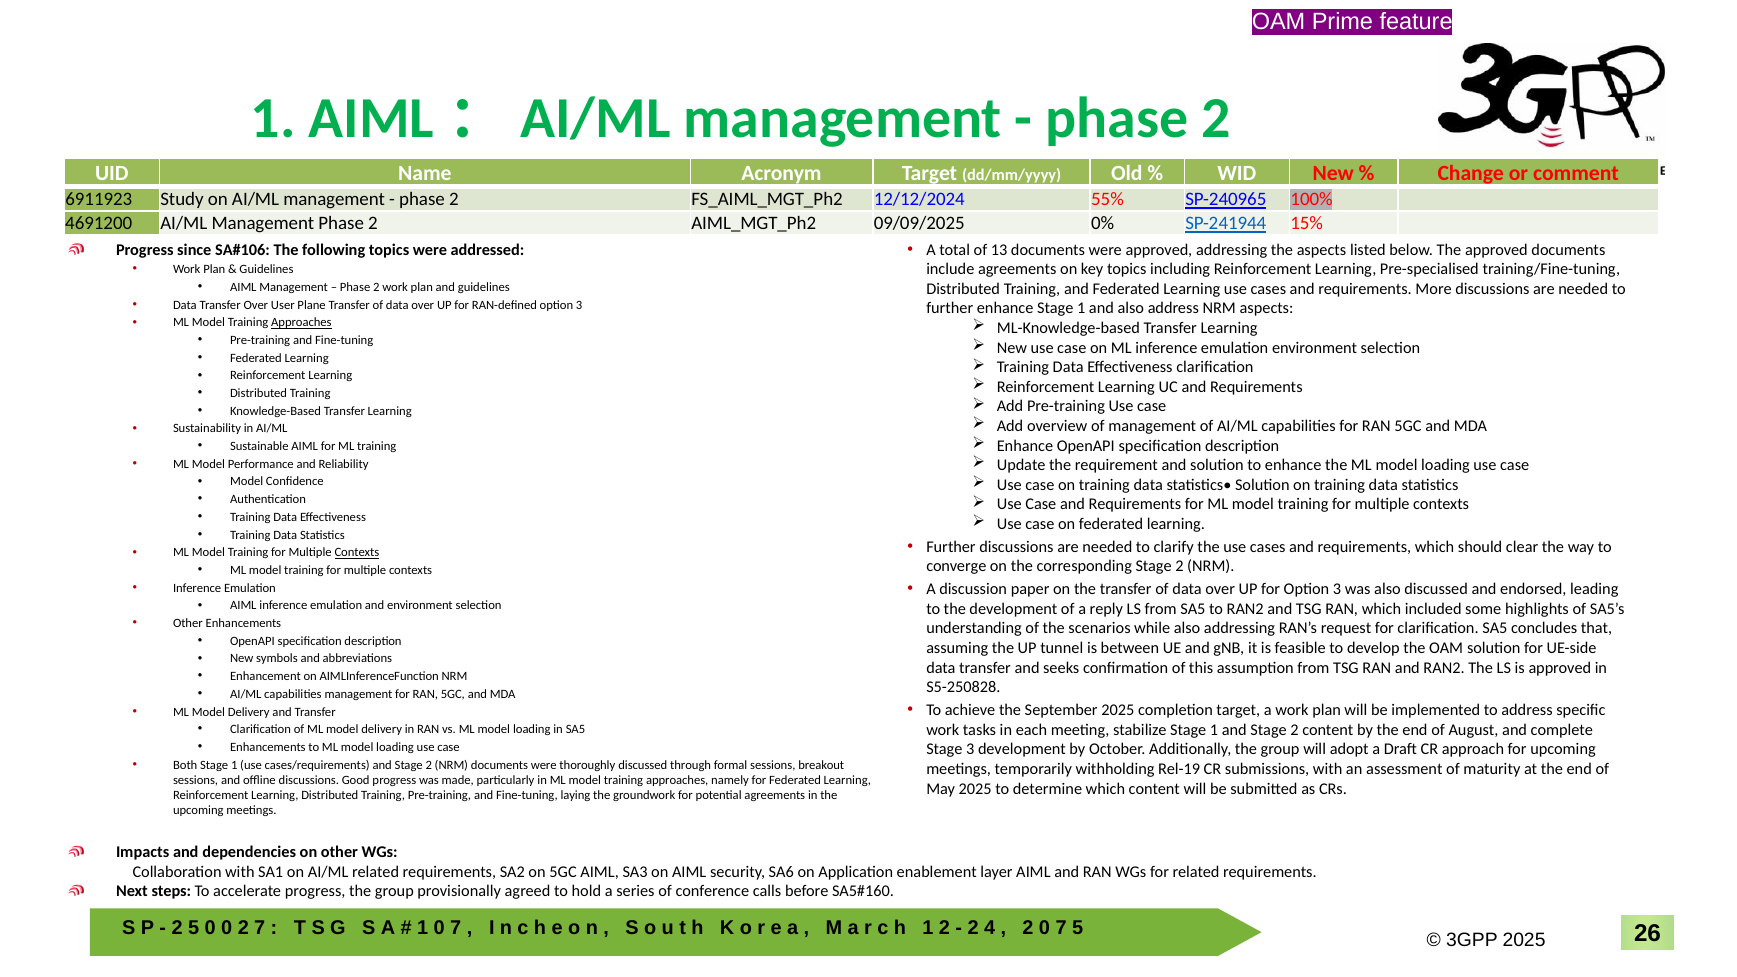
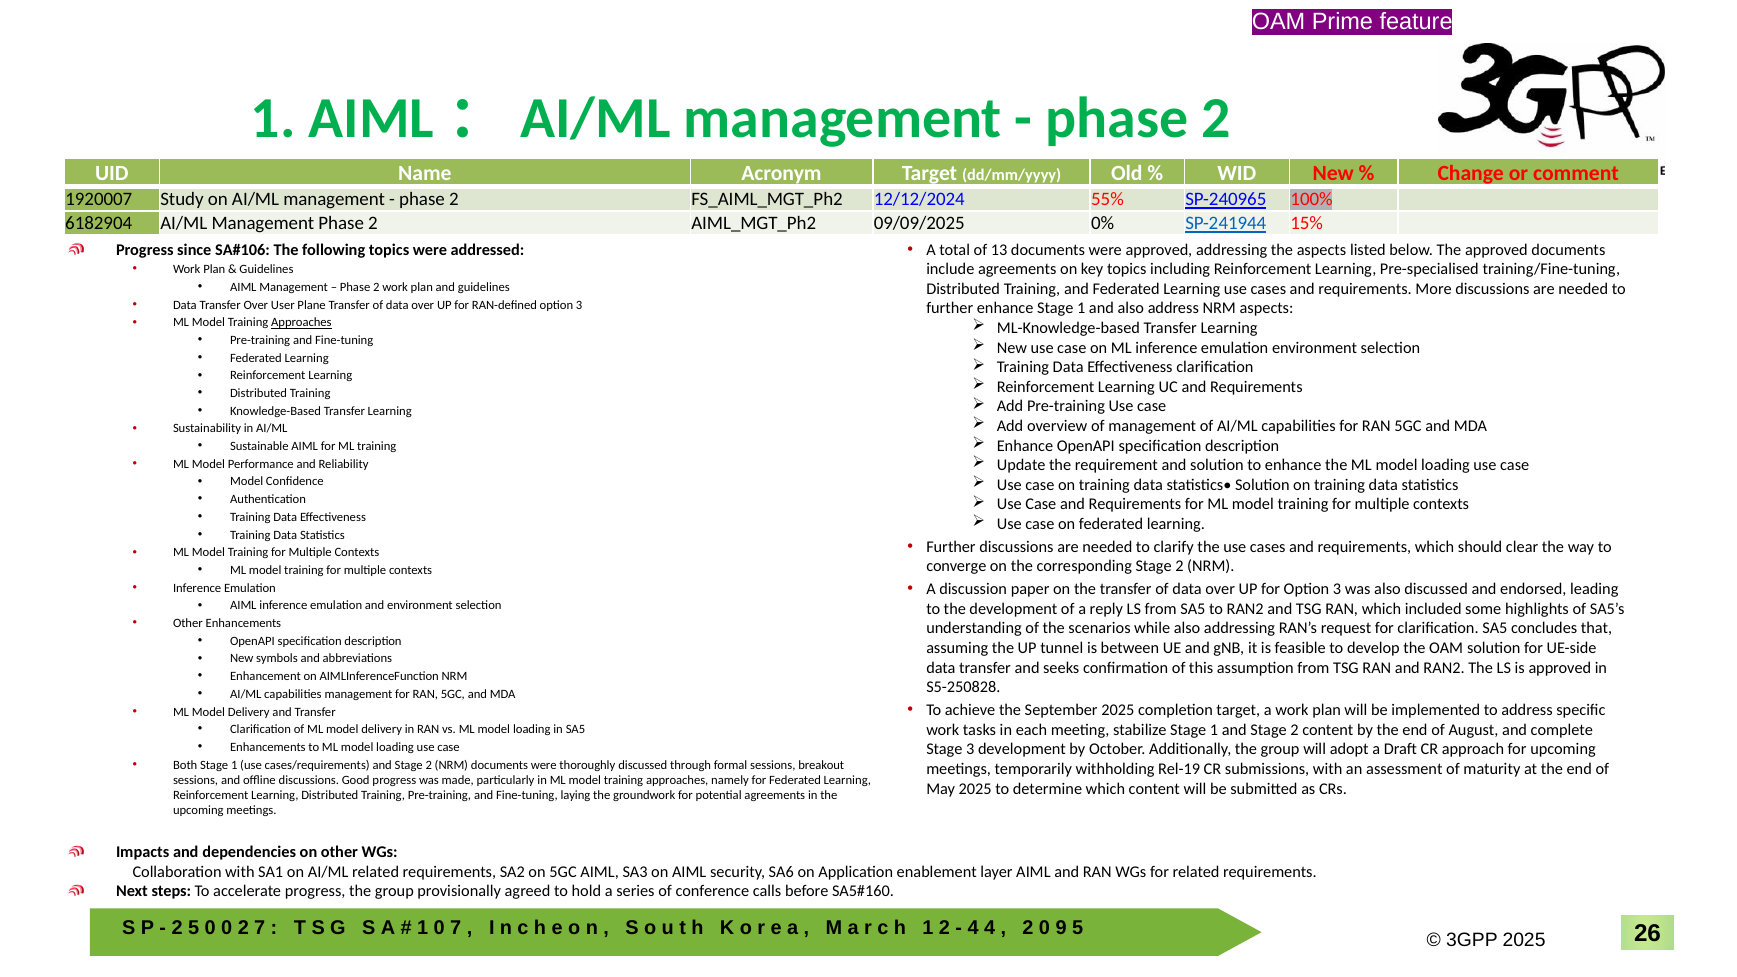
6911923: 6911923 -> 1920007 (99, 200)
4691200: 4691200 -> 6182904 (99, 224)
Contexts underline: present -> none (357, 553)
2: 2 -> 4 (973, 928)
7: 7 -> 9 (1061, 928)
